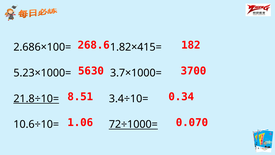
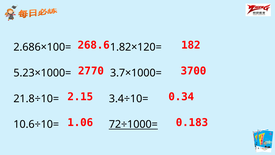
1.82×415=: 1.82×415= -> 1.82×120= (136, 47)
5630: 5630 -> 2770 (91, 71)
8.51: 8.51 -> 2.15 (80, 97)
21.8÷10= underline: present -> none (36, 98)
0.070: 0.070 -> 0.183 (192, 122)
